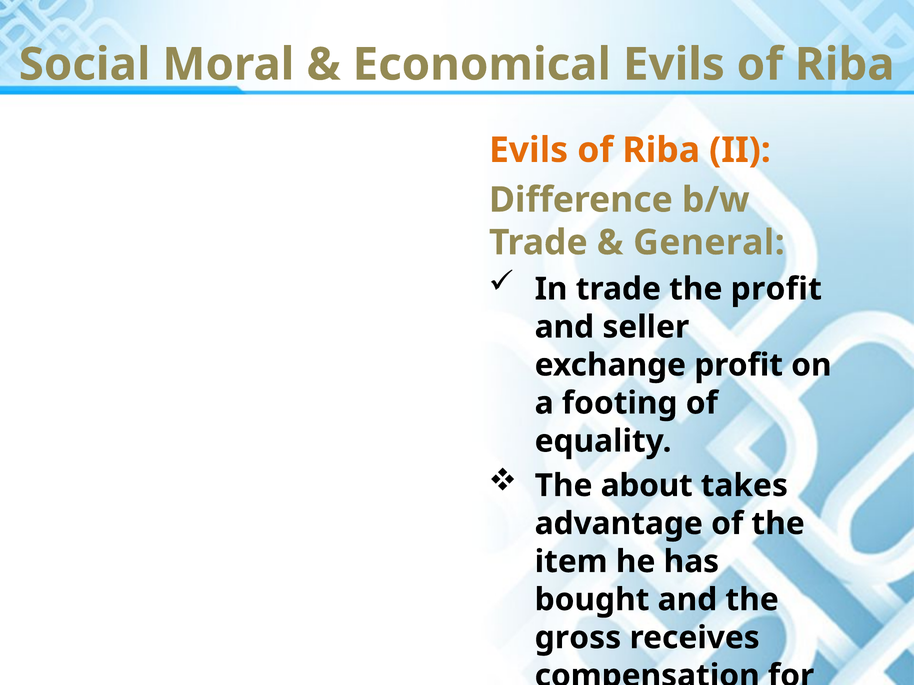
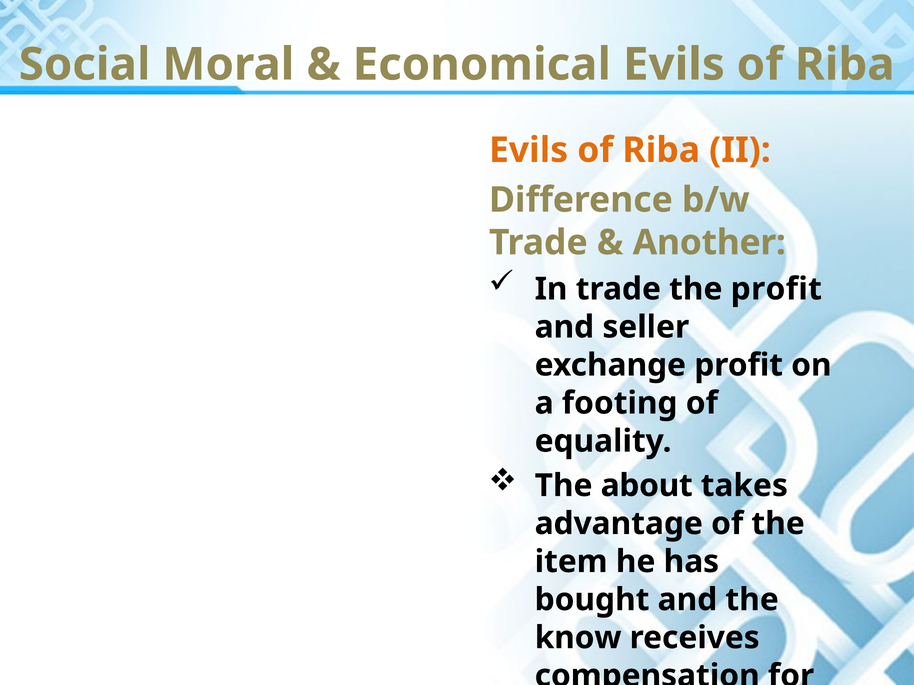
General: General -> Another (709, 243)
gross: gross -> know (578, 638)
